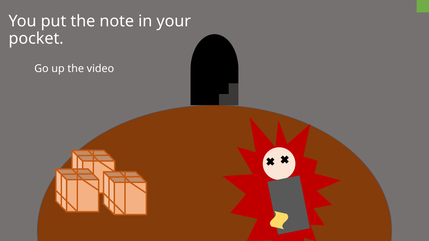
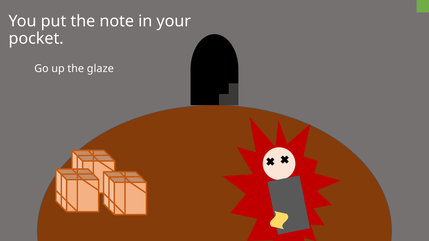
video: video -> glaze (100, 69)
